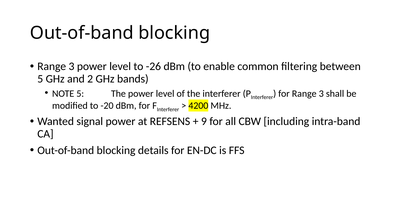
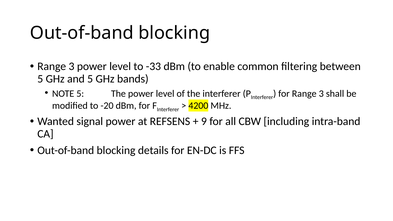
-26: -26 -> -33 (153, 66)
and 2: 2 -> 5 (90, 79)
